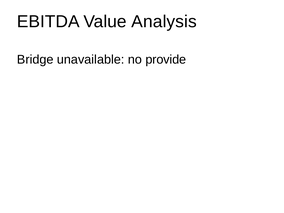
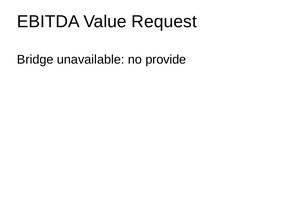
Analysis: Analysis -> Request (164, 22)
